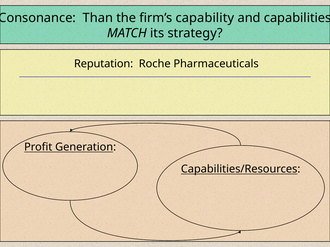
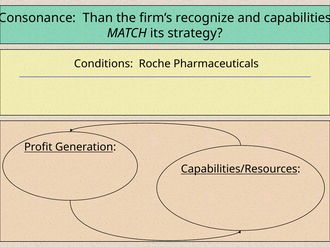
capability: capability -> recognize (205, 18)
Reputation: Reputation -> Conditions (104, 64)
